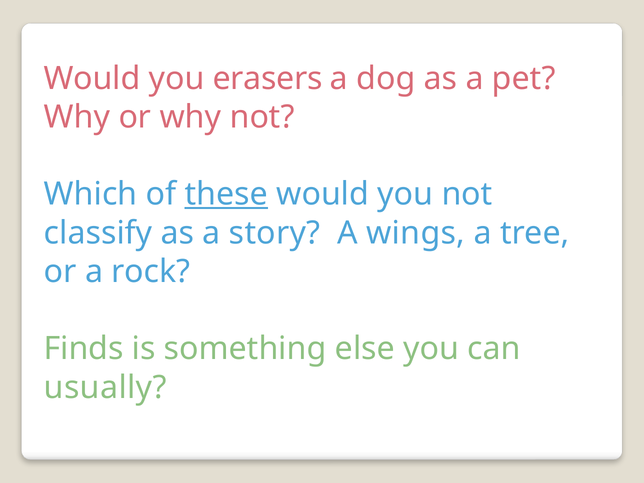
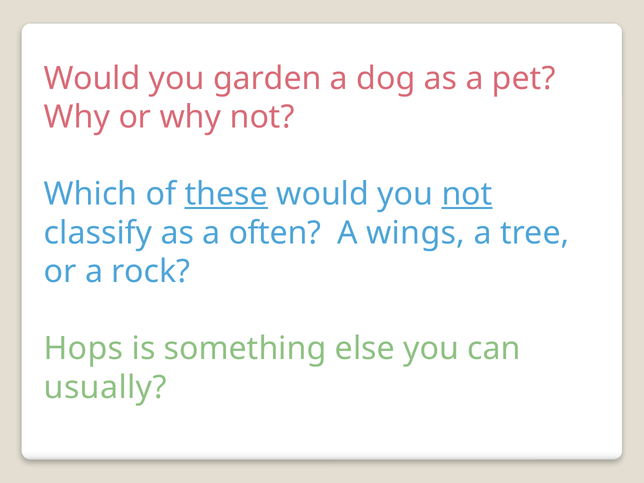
erasers: erasers -> garden (267, 78)
not underline: none -> present (467, 194)
story: story -> often (275, 233)
Finds: Finds -> Hops (84, 349)
